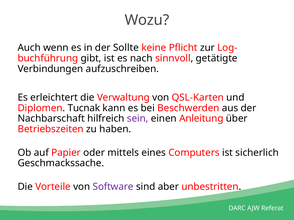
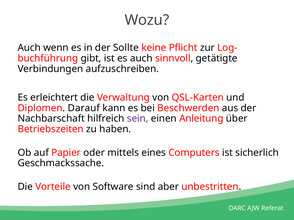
es nach: nach -> auch (141, 58)
Tucnak: Tucnak -> Darauf (84, 108)
Software colour: purple -> black (113, 187)
